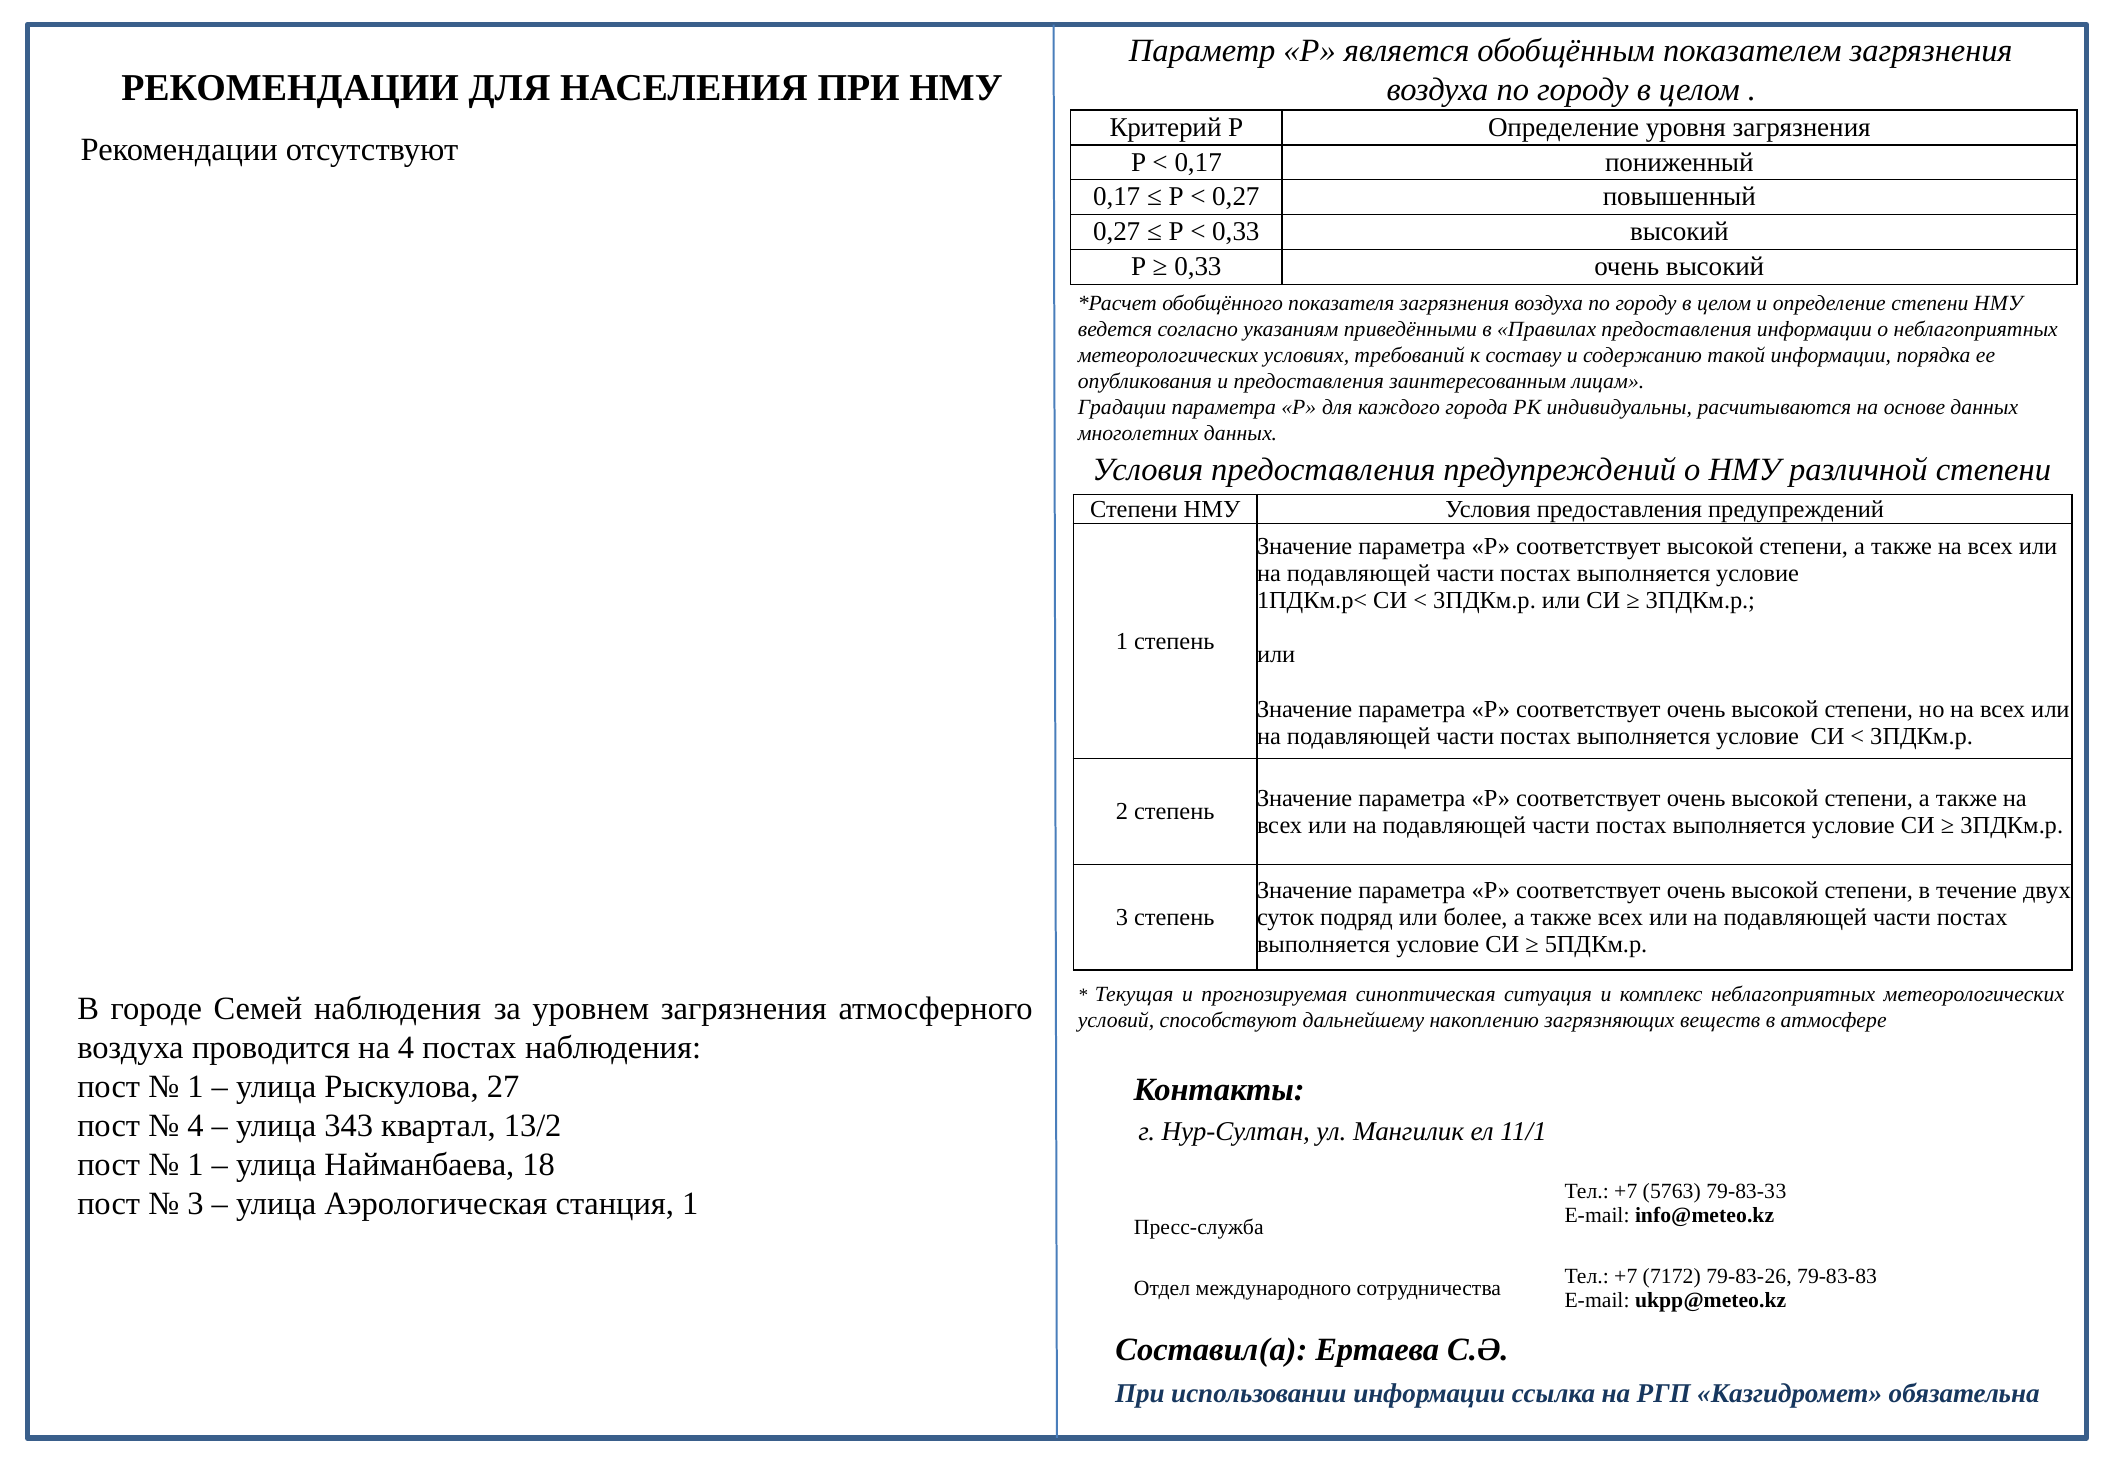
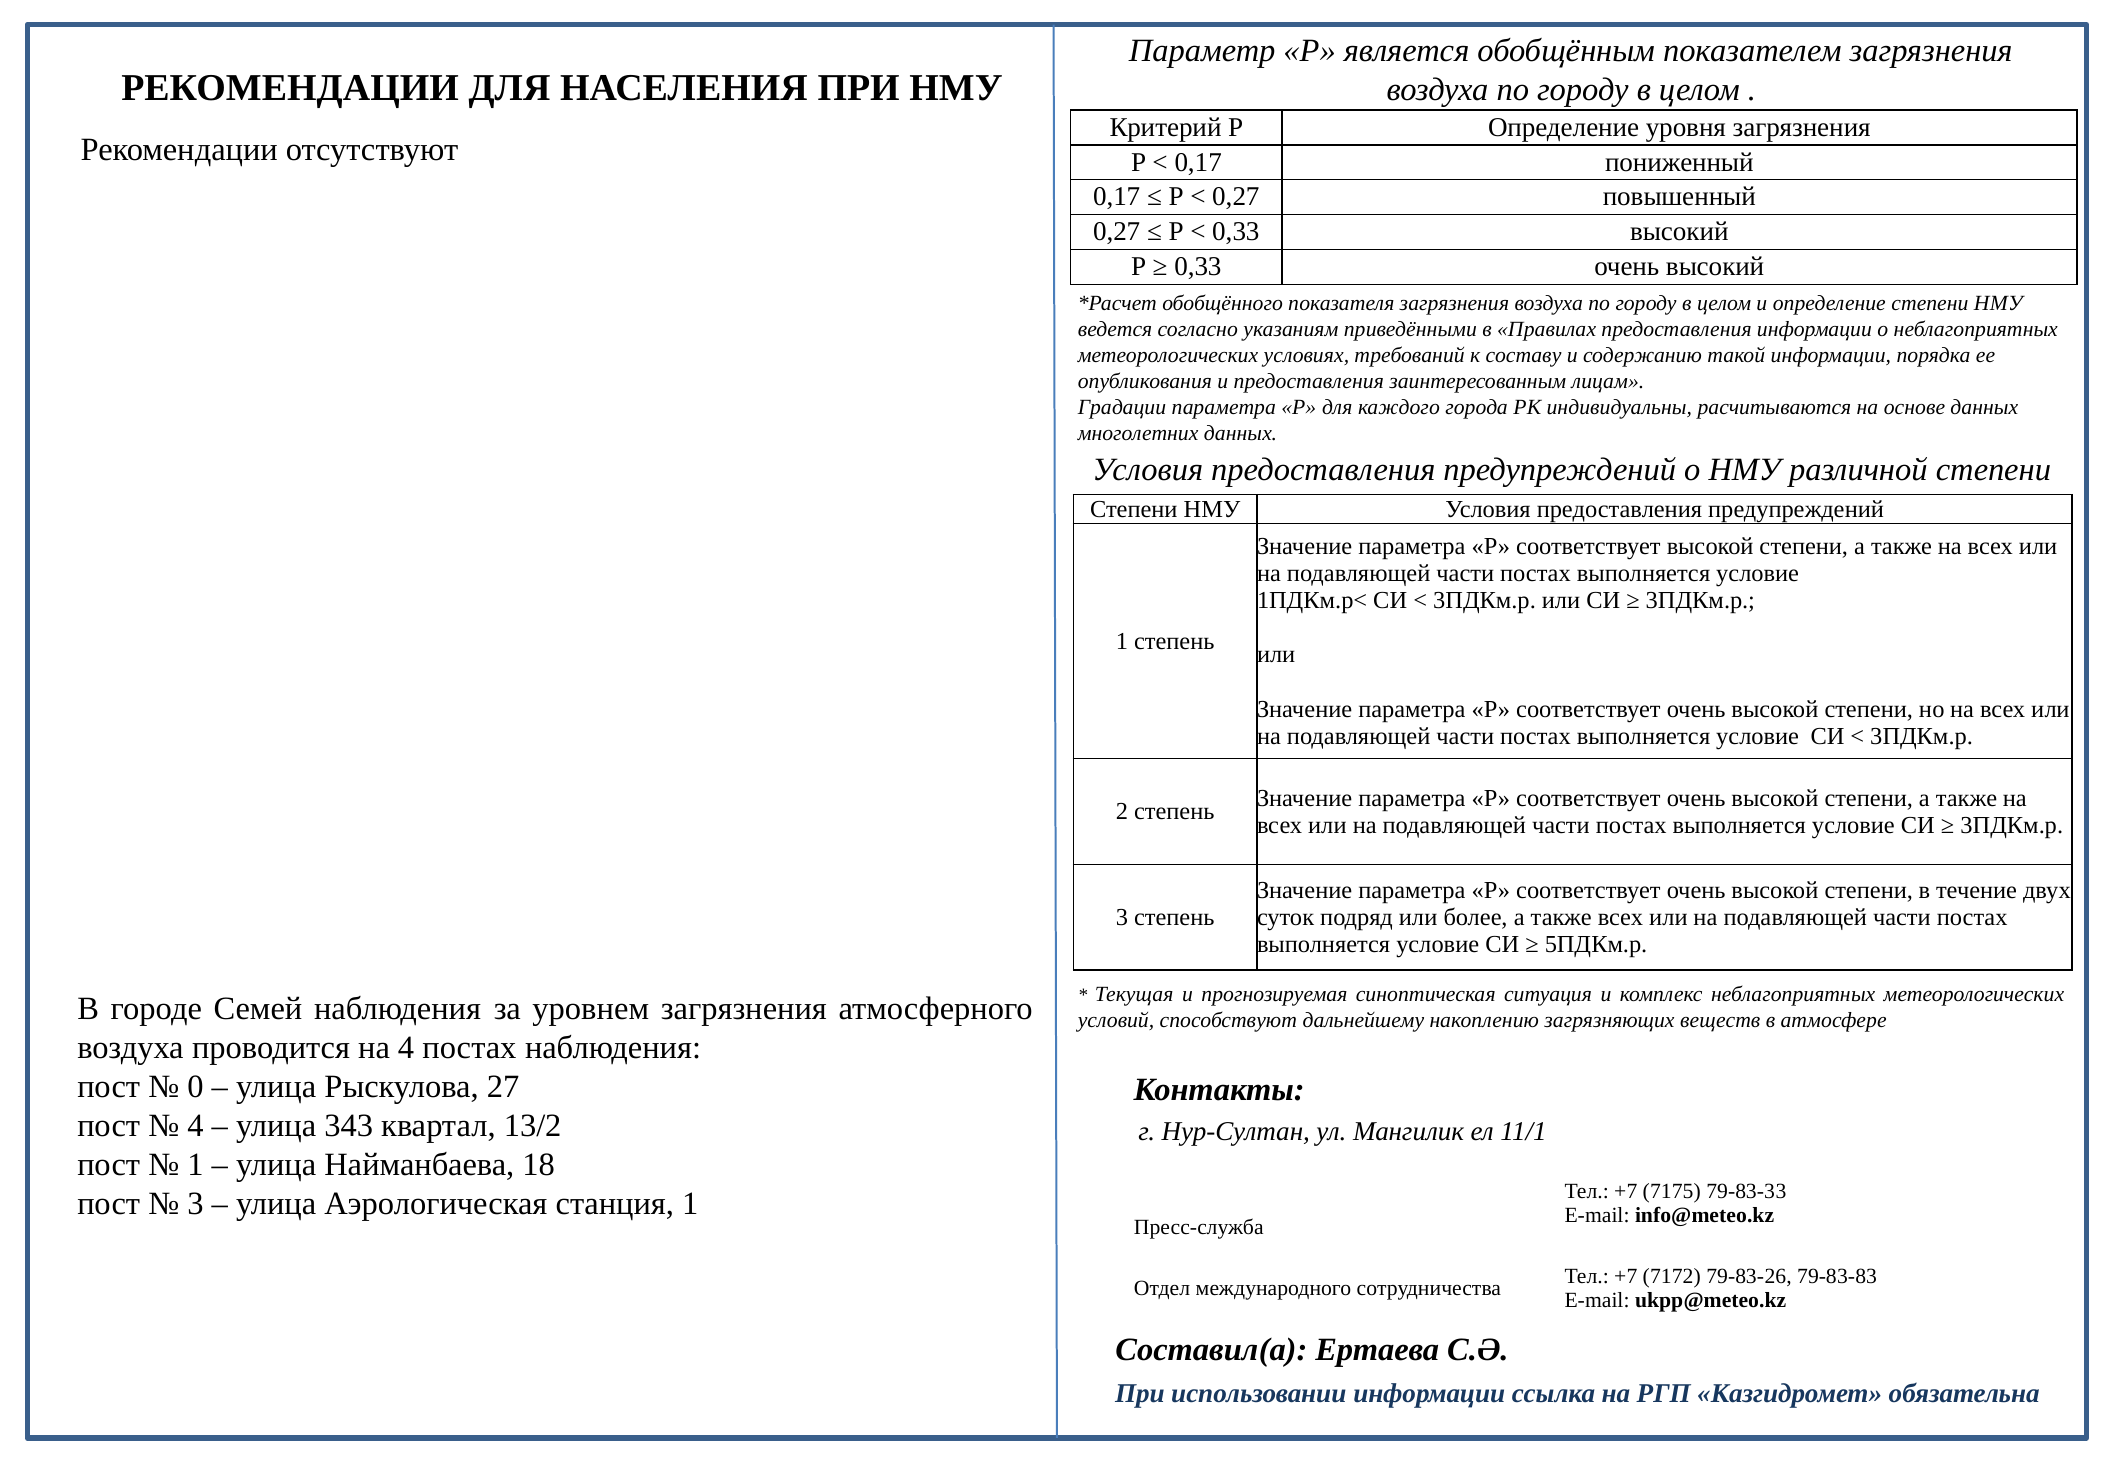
1: 1 -> 0 (195, 1087)
5763: 5763 -> 7175 (1672, 1192)
